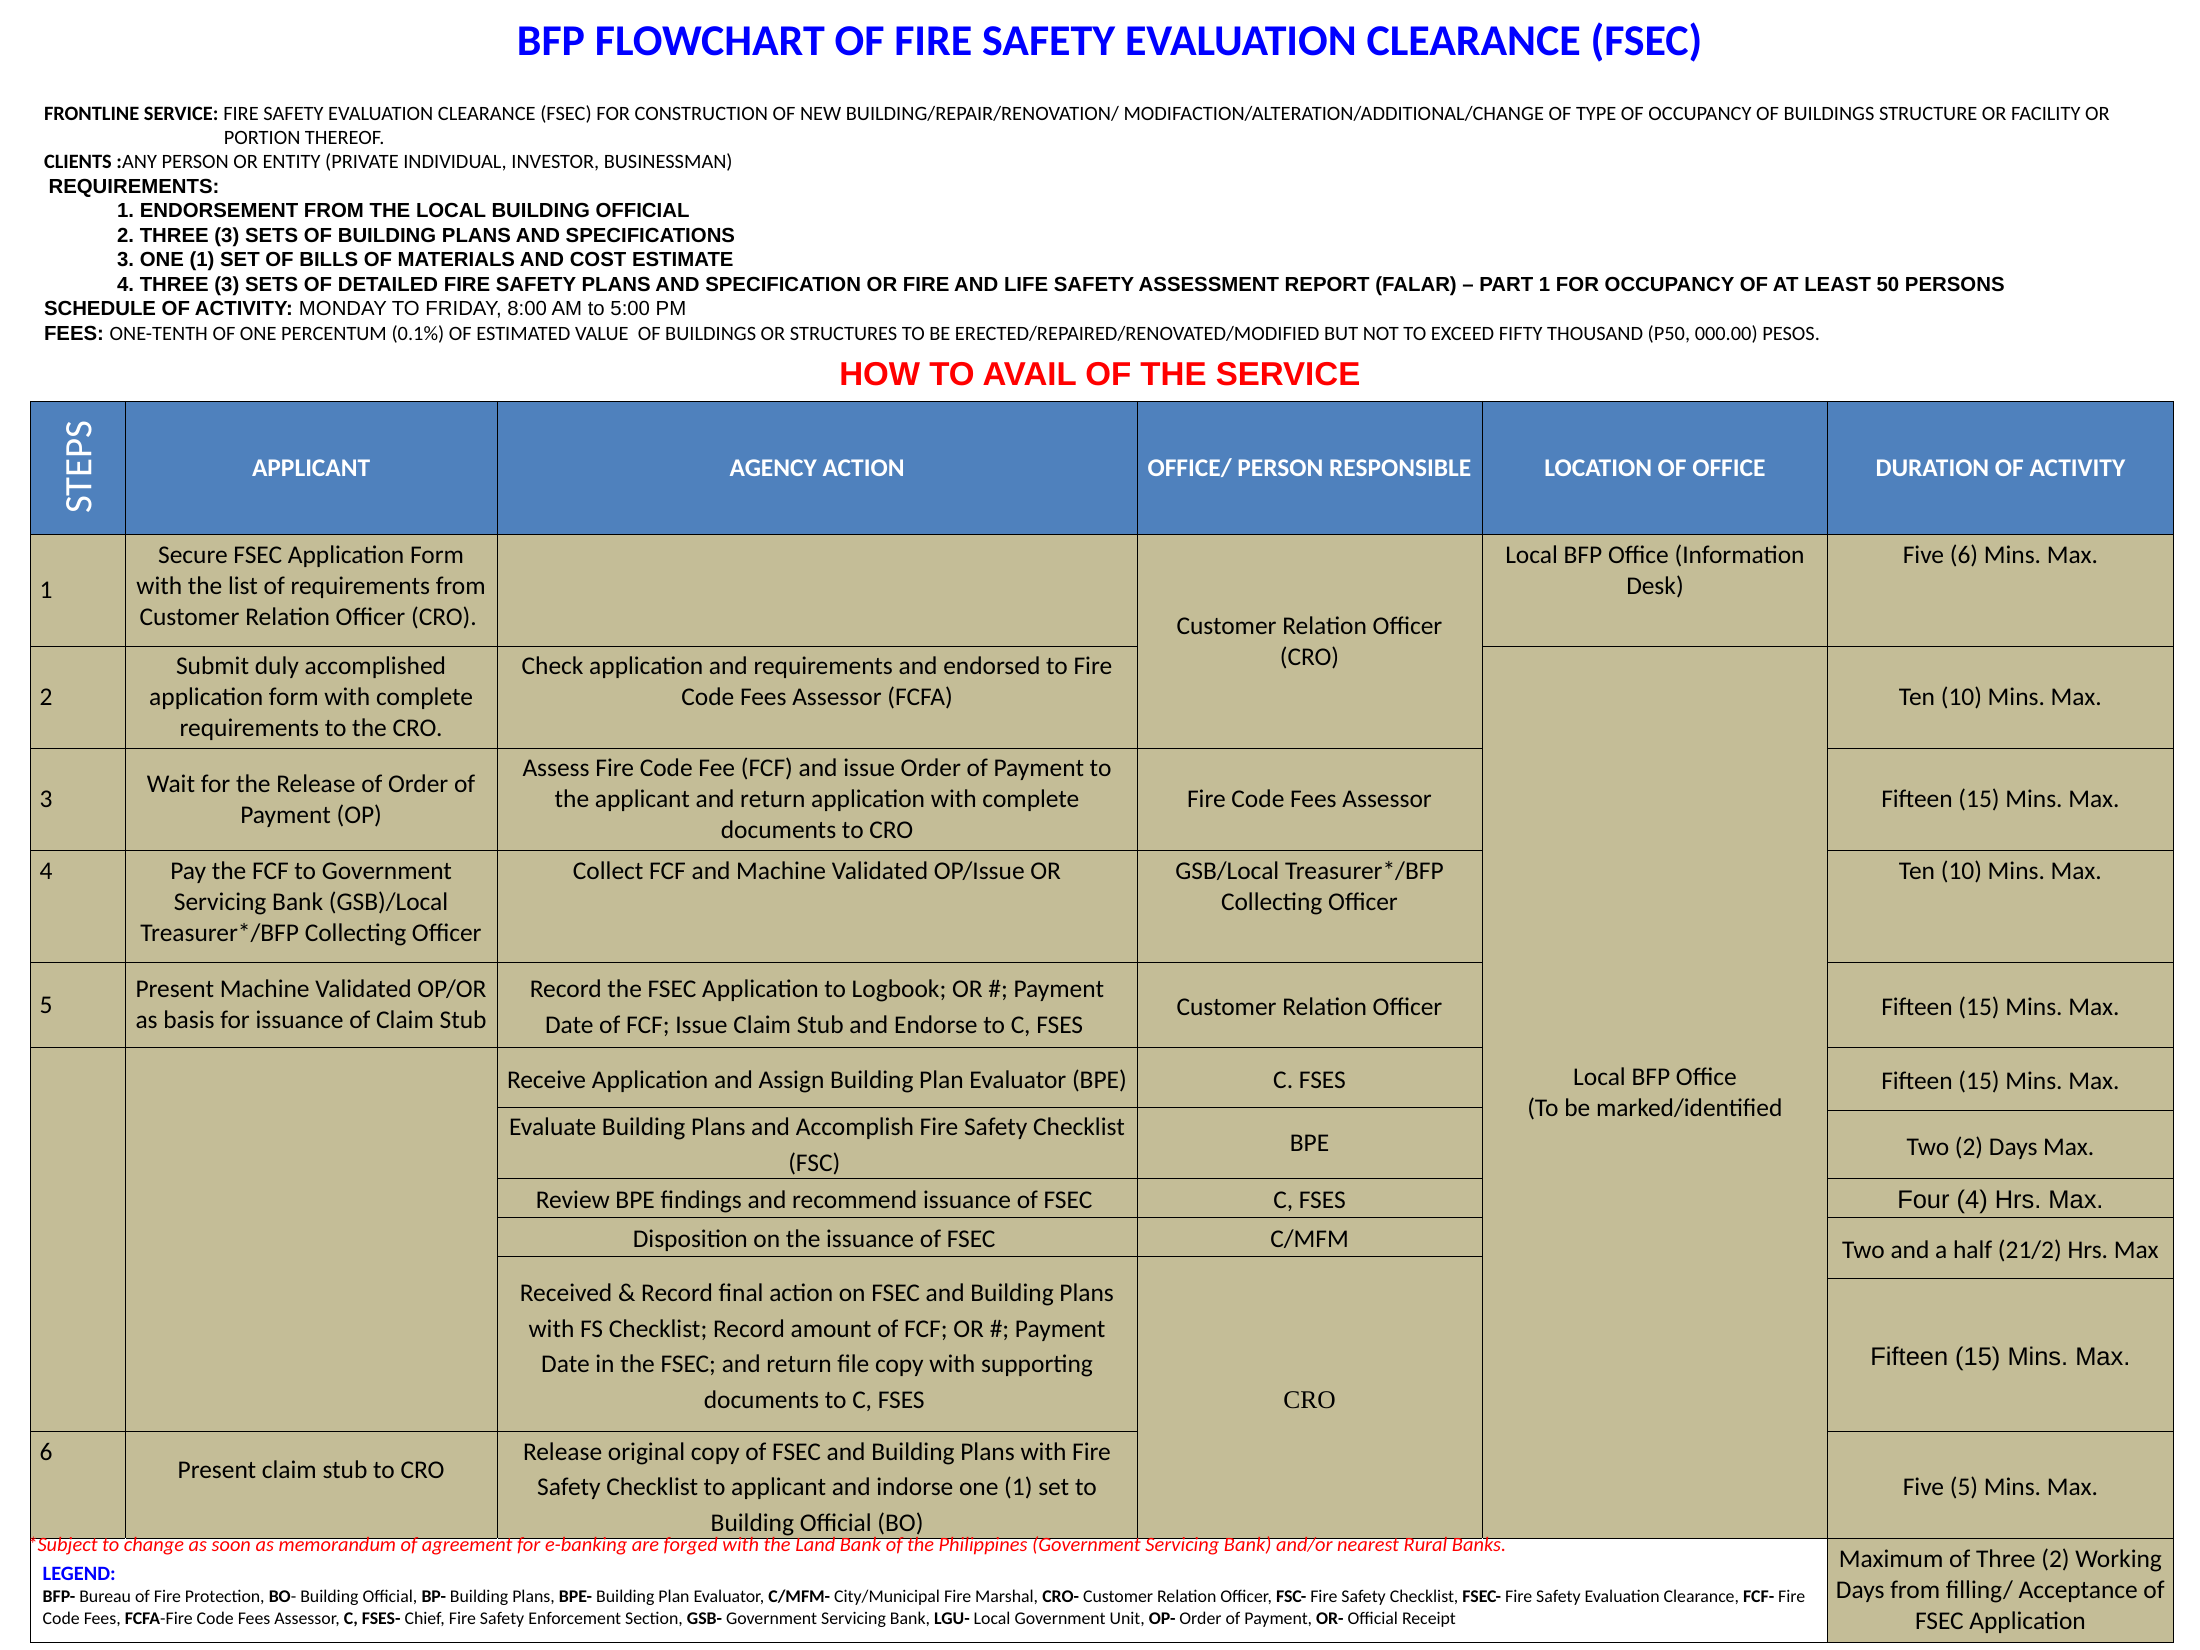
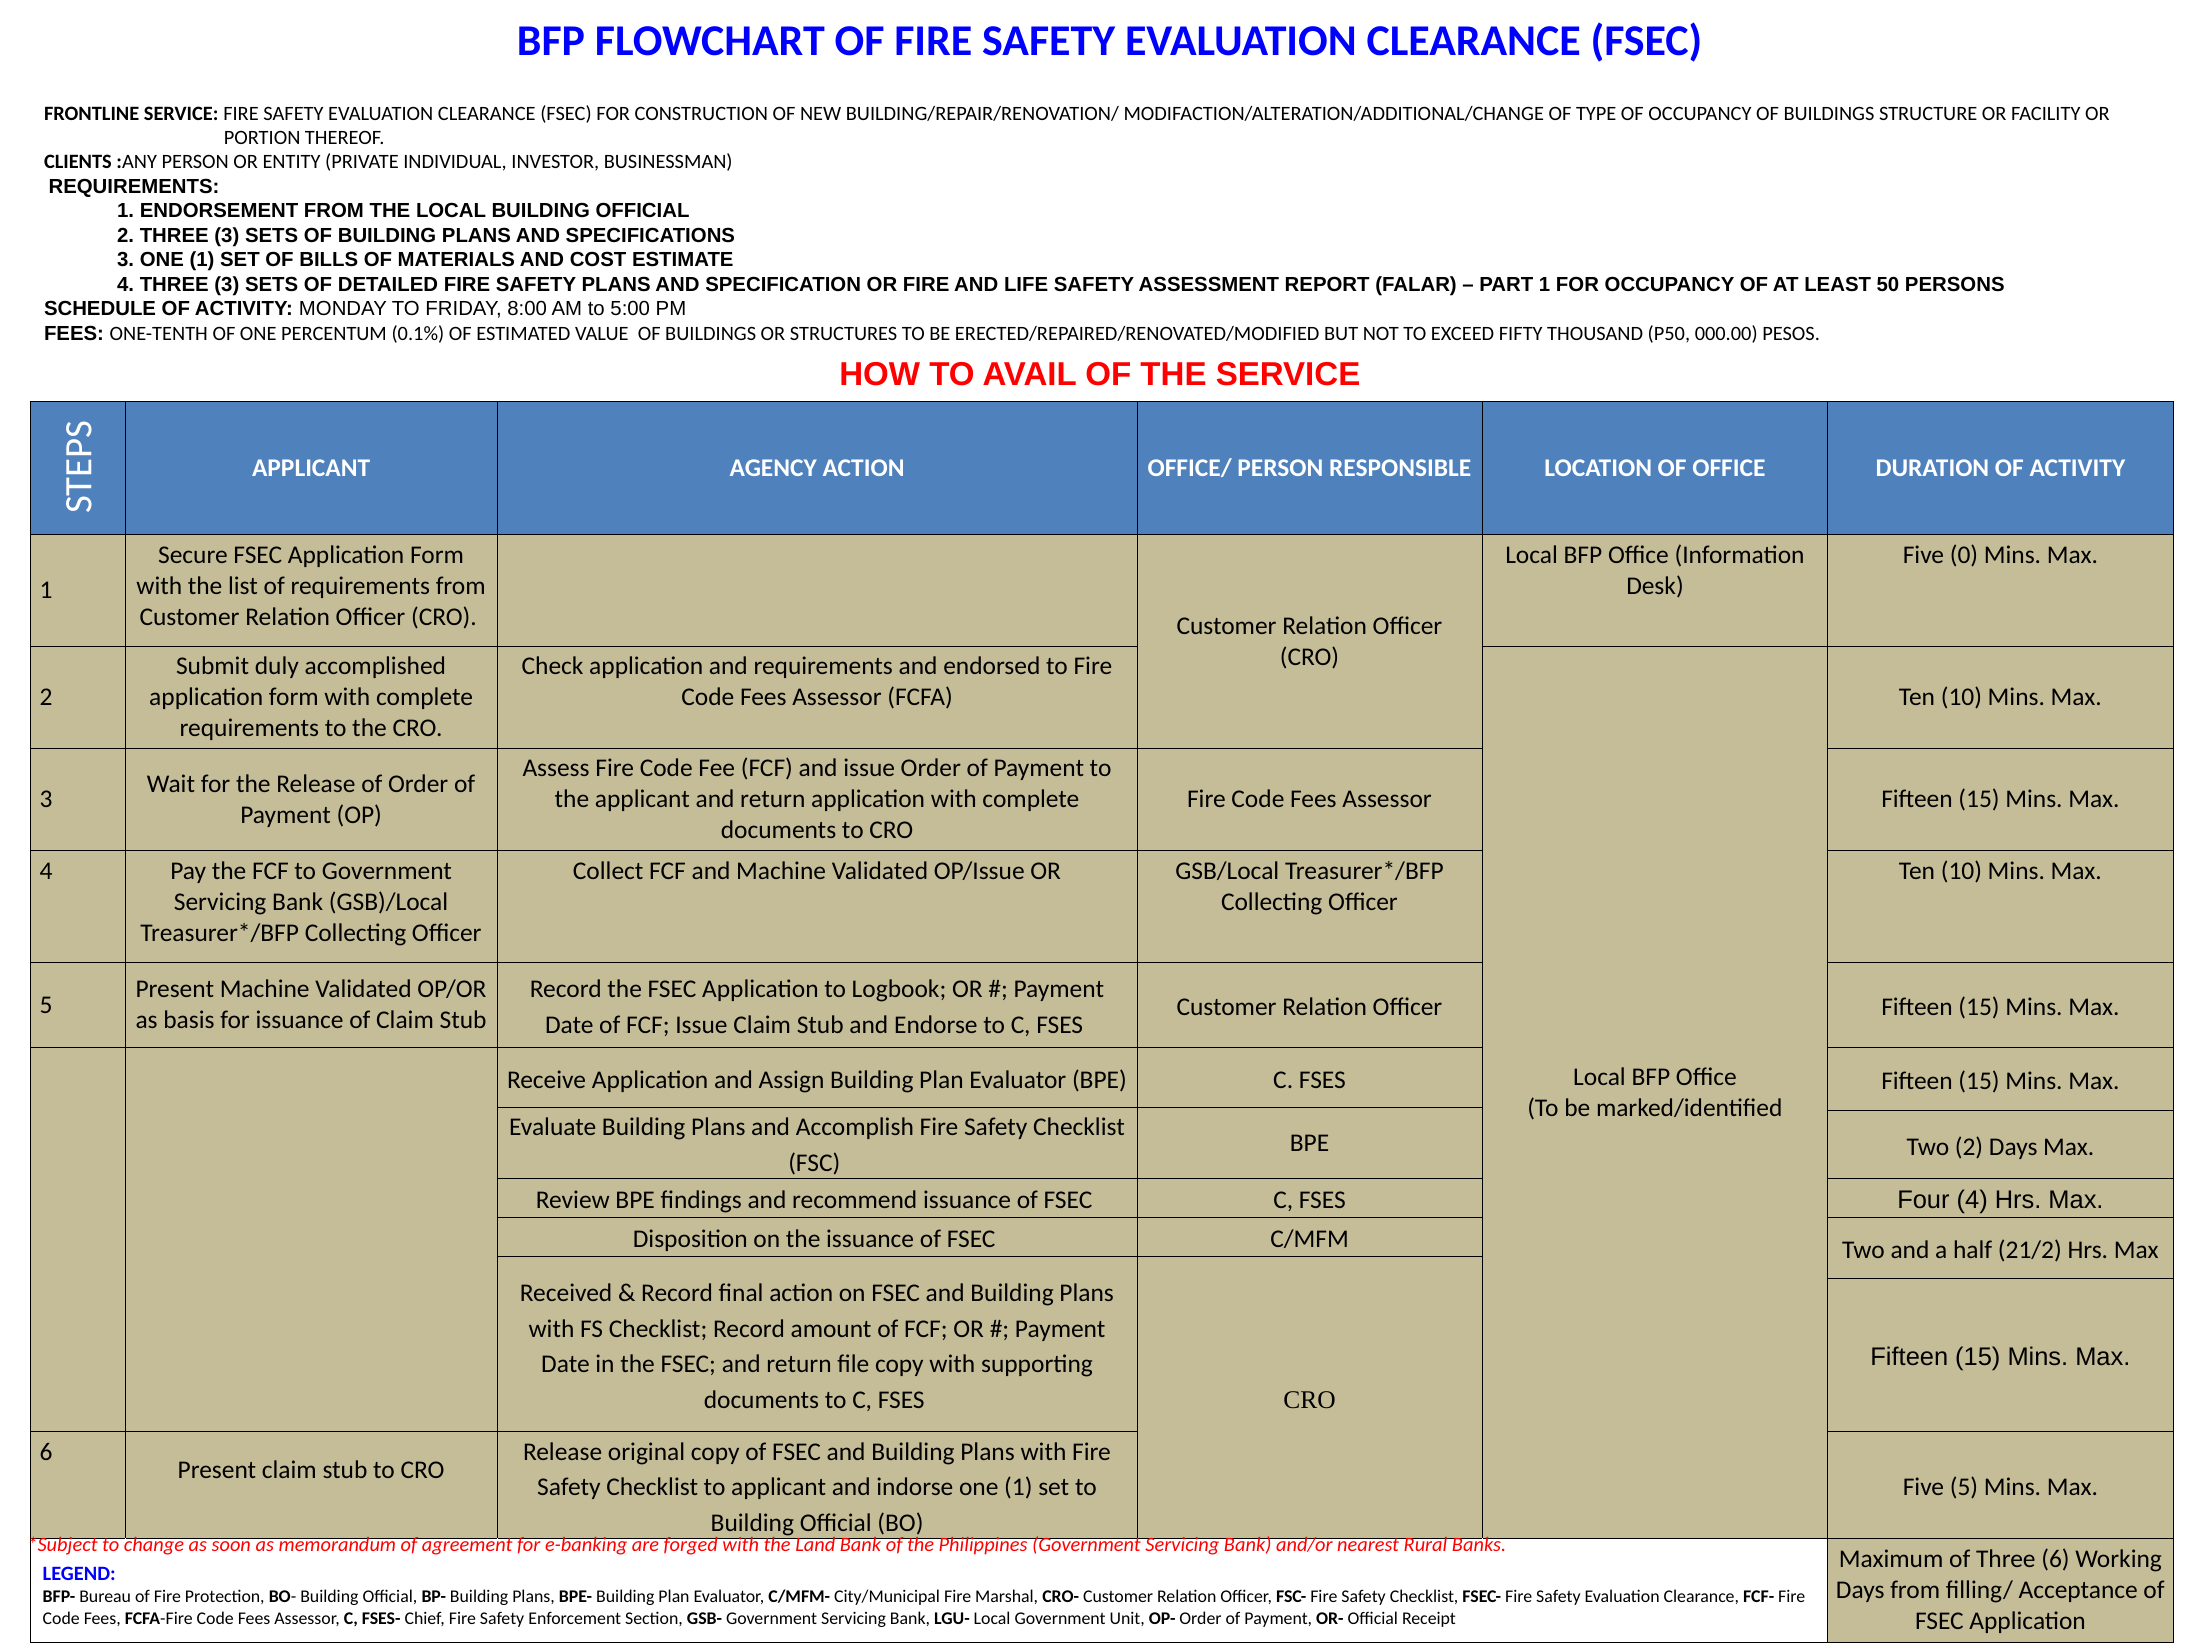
Five 6: 6 -> 0 (1964, 555)
Three 2: 2 -> 6 (2055, 1559)
